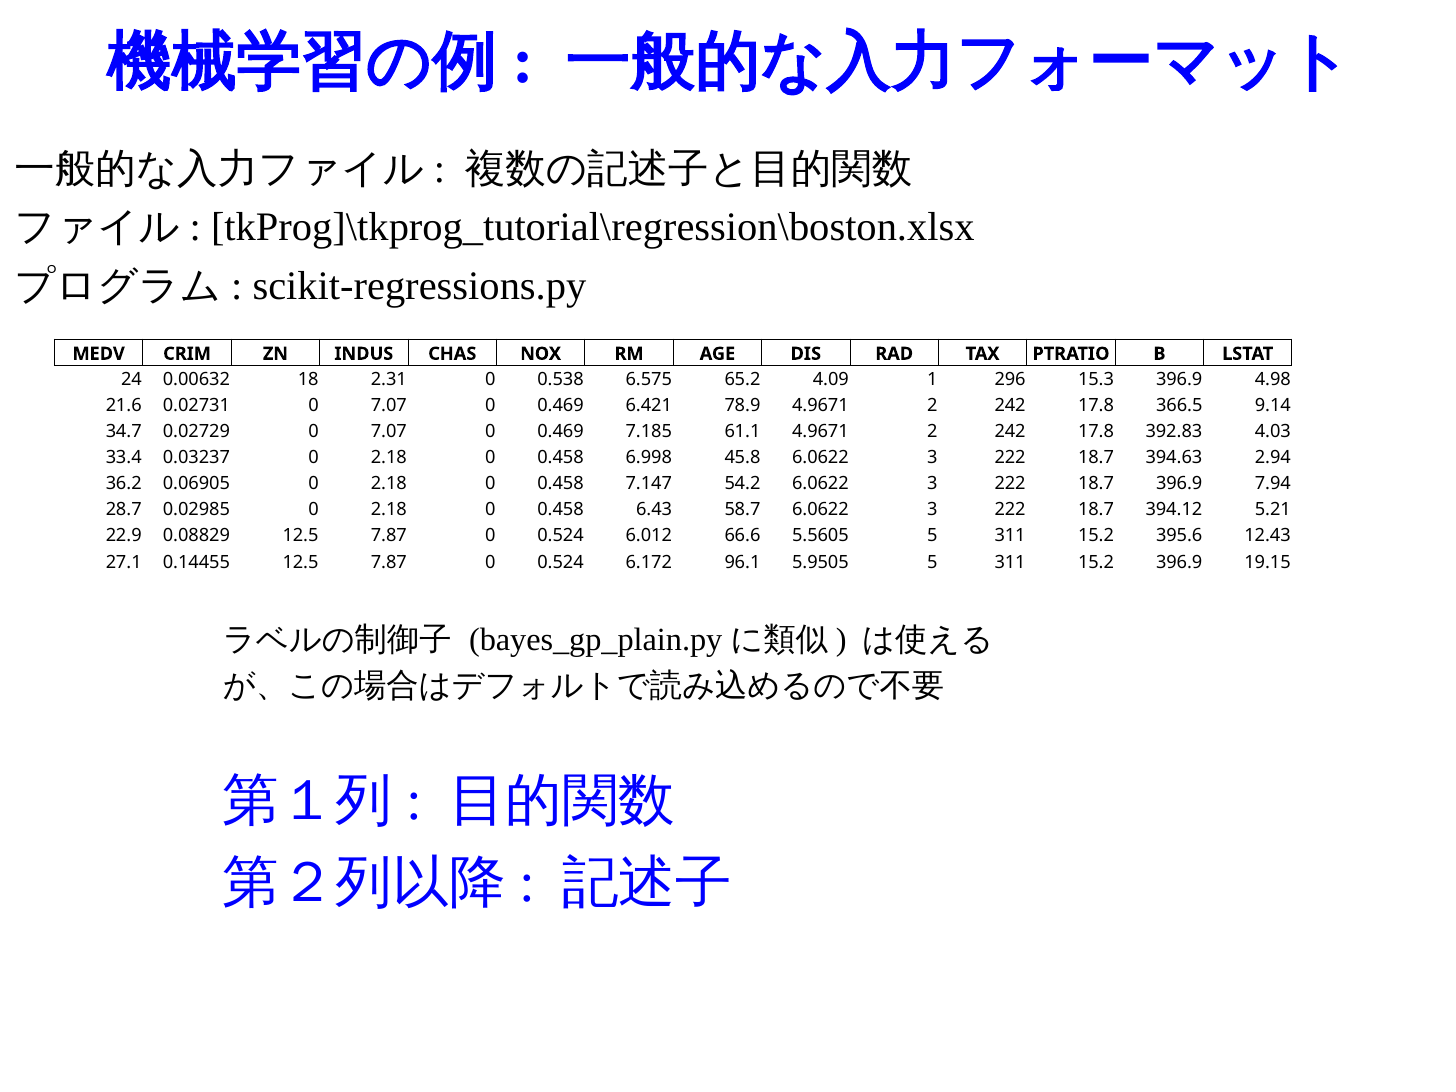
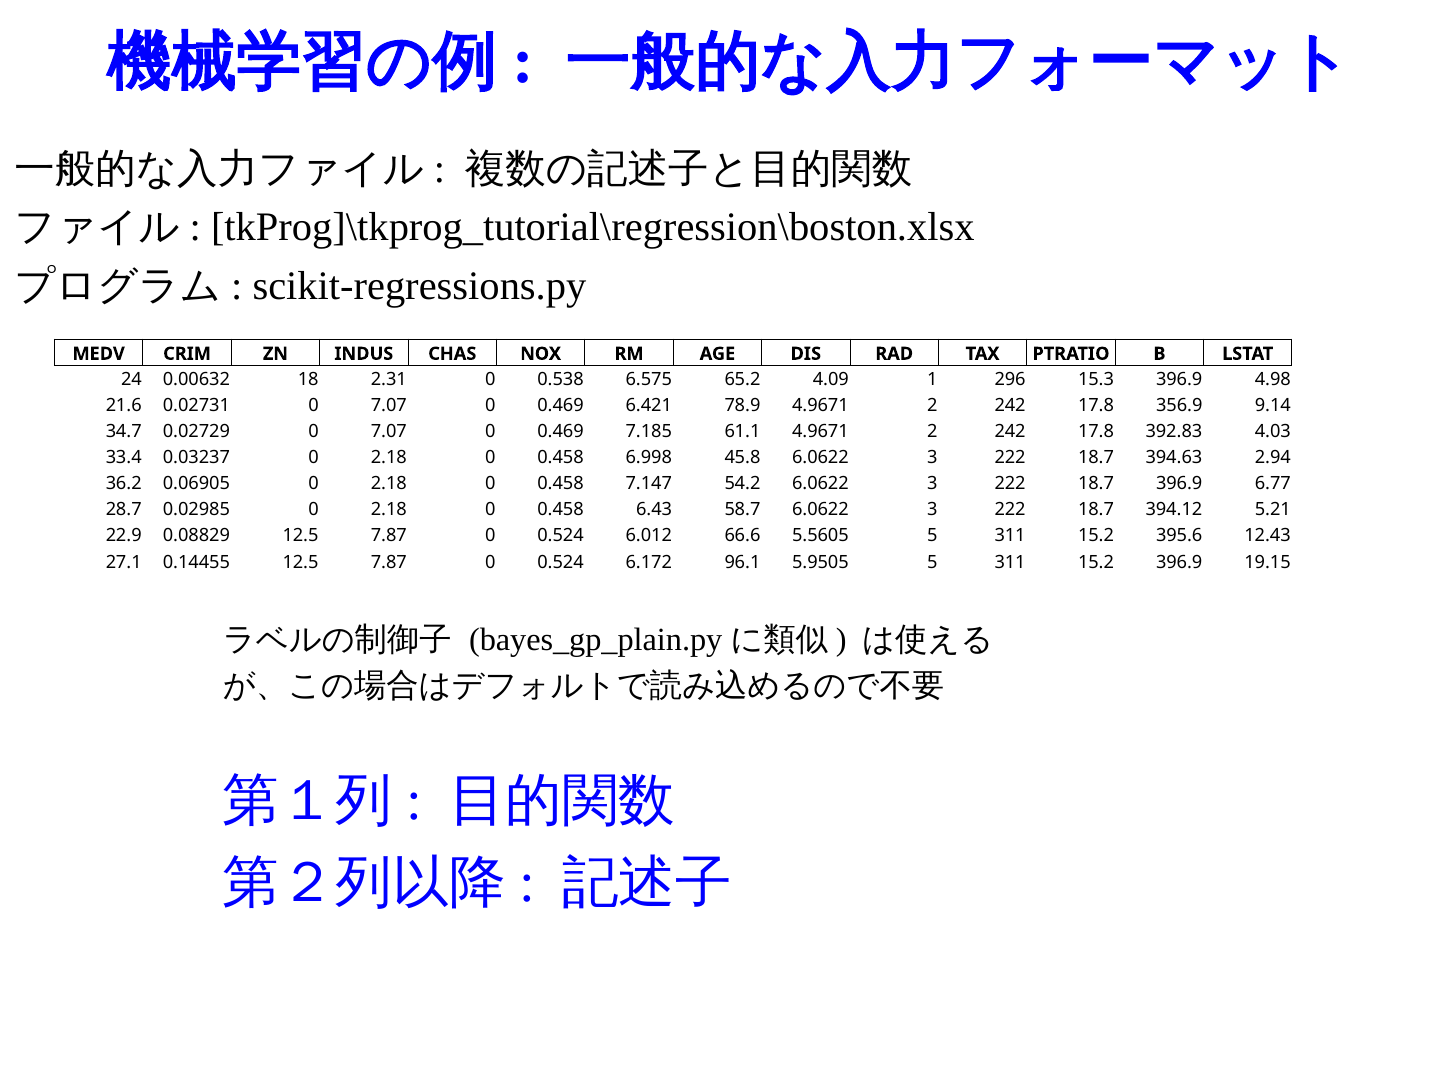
366.5: 366.5 -> 356.9 (1179, 406)
7.94: 7.94 -> 6.77 (1273, 484)
